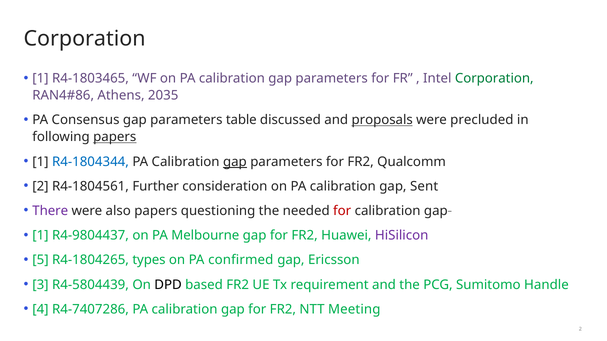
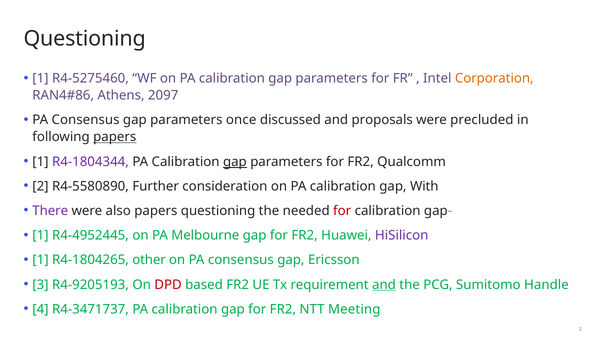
Corporation: Corporation -> Questioning (85, 39)
R4-1803465: R4-1803465 -> R4-5275460 (90, 79)
Corporation colour: green -> orange (494, 79)
2035: 2035 -> 2097 (163, 96)
table: table -> once (241, 120)
proposals underline: present -> none (382, 120)
R4-1804344 colour: blue -> purple (90, 162)
R4-1804561: R4-1804561 -> R4-5580890 (90, 186)
Sent: Sent -> With (424, 186)
R4-9804437: R4-9804437 -> R4-4952445 (90, 236)
5: 5 -> 1 (40, 260)
types: types -> other (149, 260)
on PA confirmed: confirmed -> consensus (241, 260)
R4-5804439: R4-5804439 -> R4-9205193 (90, 285)
DPD colour: black -> red (168, 285)
and underline: none -> present (384, 285)
R4-7407286: R4-7407286 -> R4-3471737 (90, 310)
